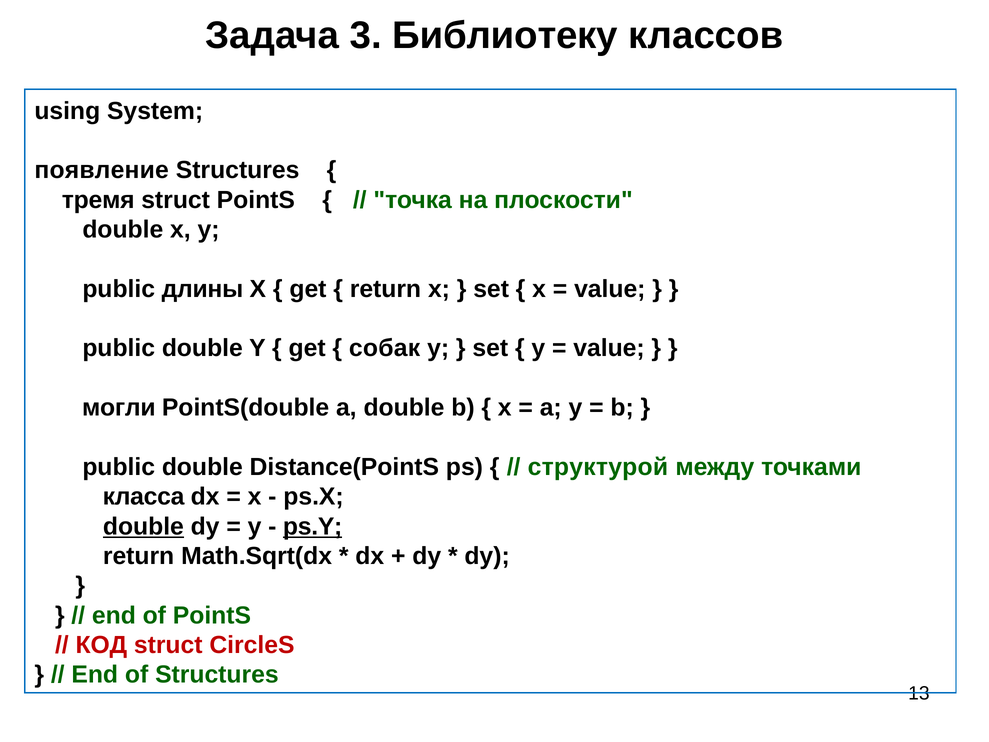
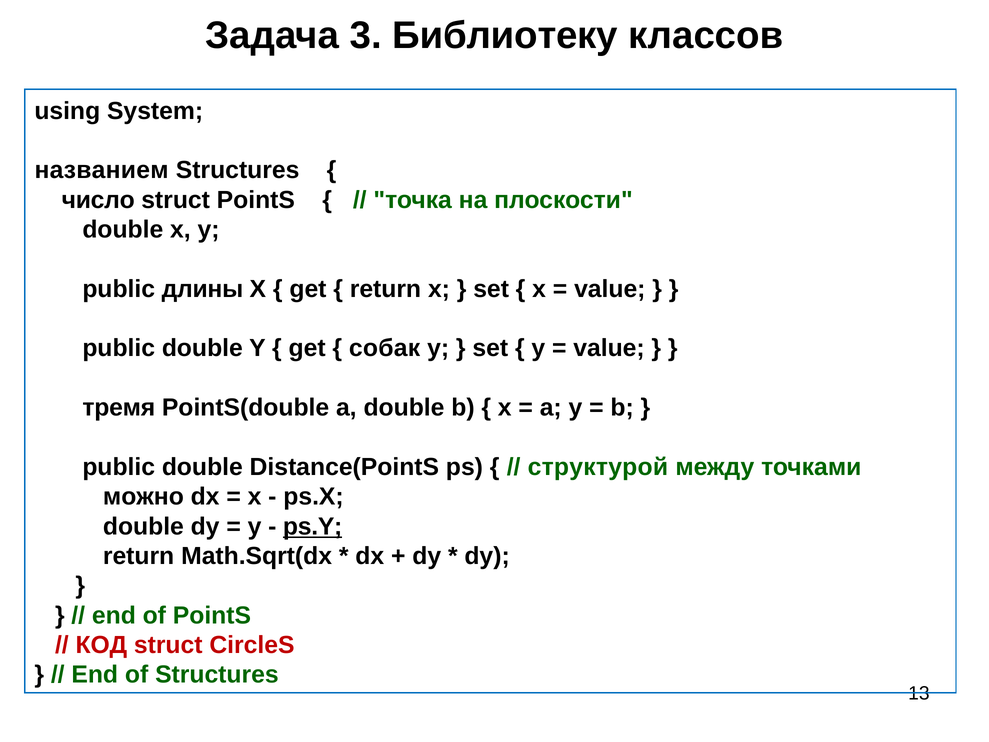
появление: появление -> названием (102, 170)
тремя: тремя -> число (98, 200)
могли: могли -> тремя (119, 408)
класса: класса -> можно (143, 497)
double underline: present -> none (143, 526)
